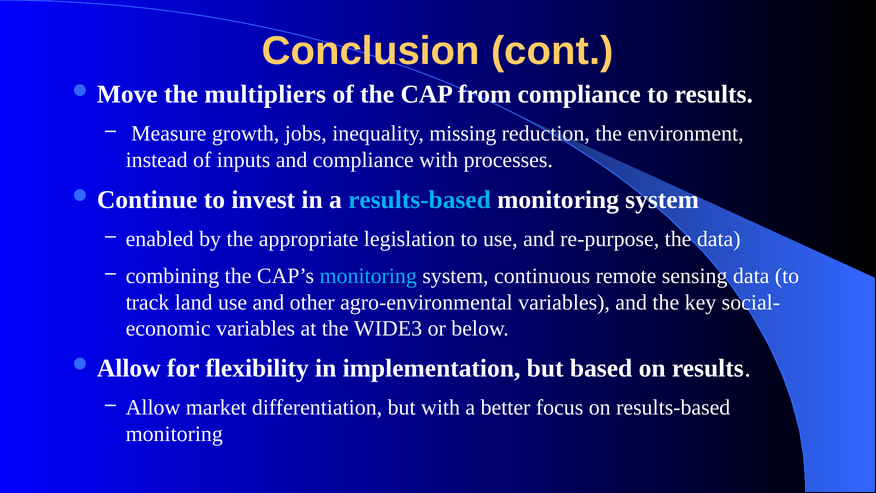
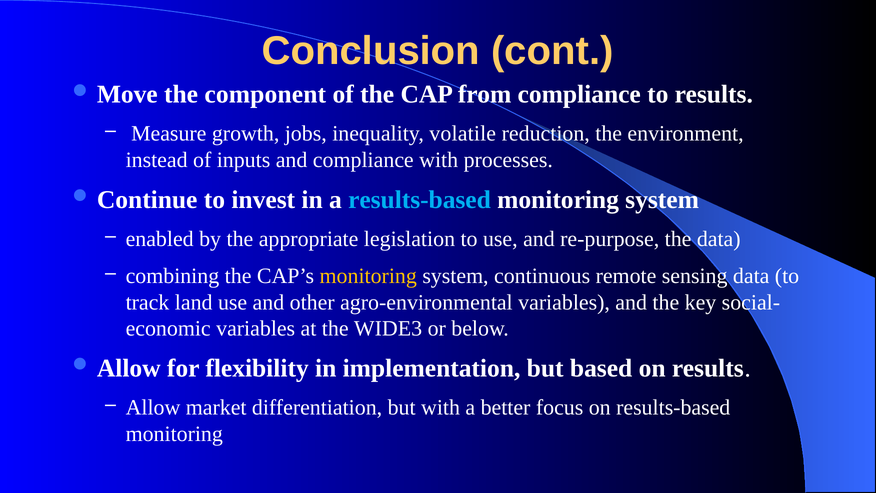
multipliers: multipliers -> component (265, 94)
missing: missing -> volatile (463, 134)
monitoring colour: light blue -> yellow (368, 276)
